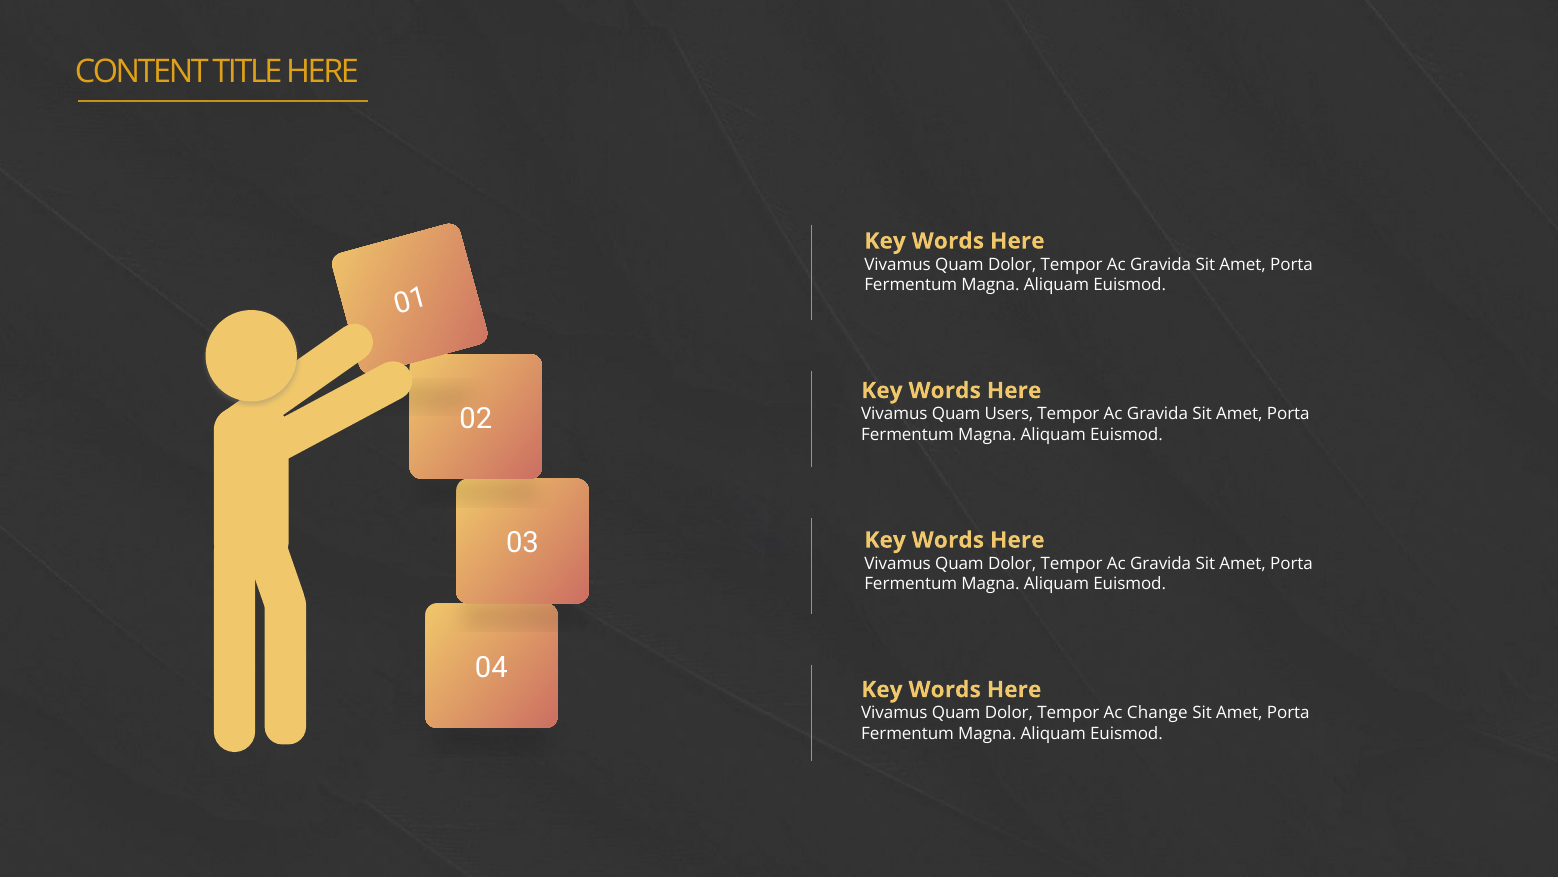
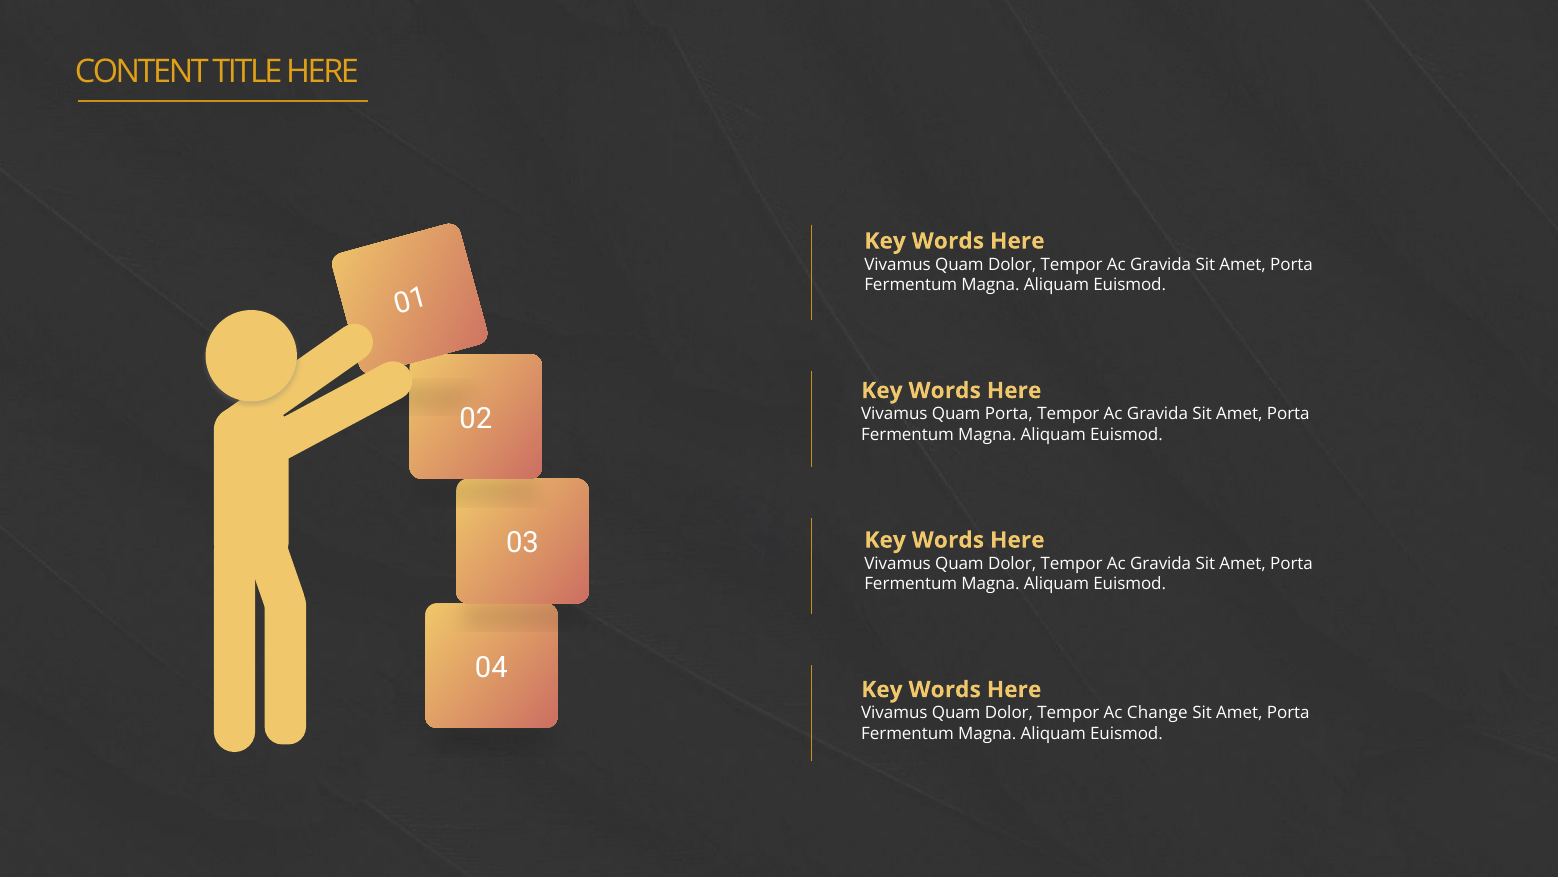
Quam Users: Users -> Porta (1009, 414)
